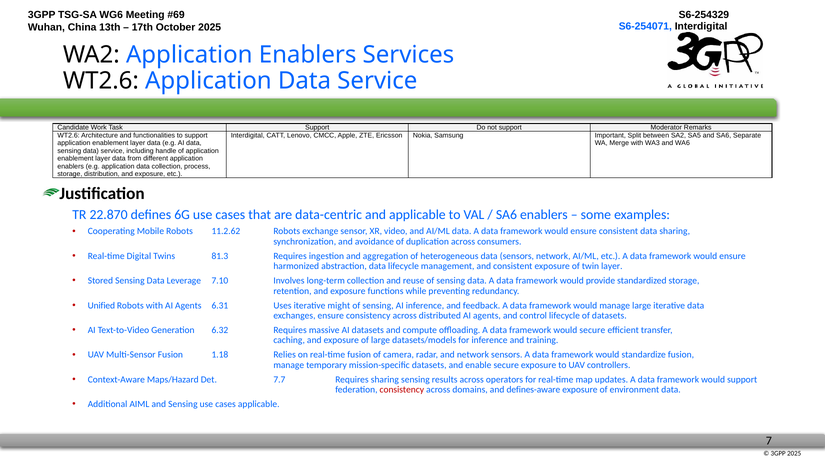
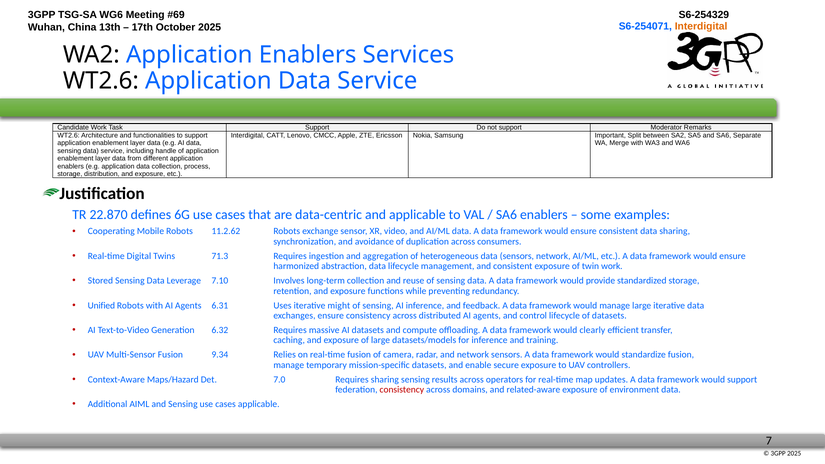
Interdigital colour: black -> orange (701, 27)
81.3: 81.3 -> 71.3 (220, 256)
twin layer: layer -> work (612, 266)
would secure: secure -> clearly (592, 330)
1.18: 1.18 -> 9.34 (220, 355)
7.7: 7.7 -> 7.0 (279, 380)
defines-aware: defines-aware -> related-aware (533, 390)
